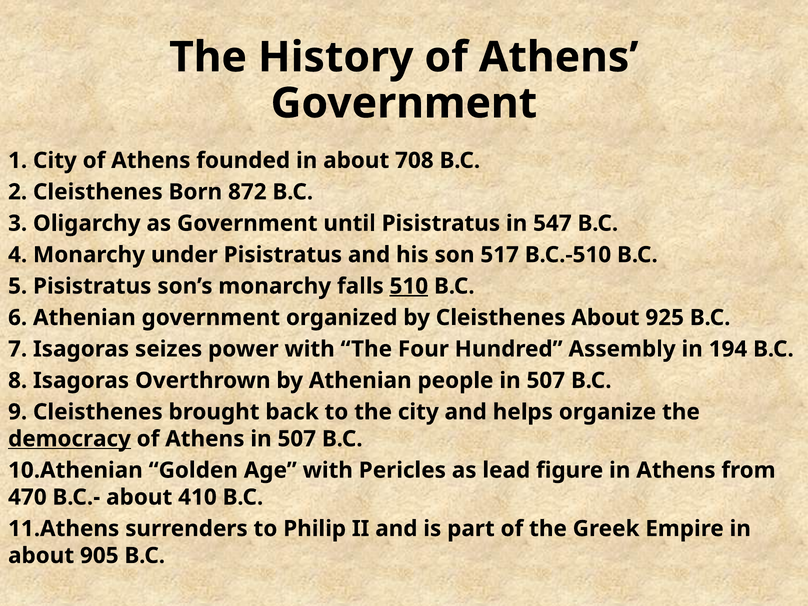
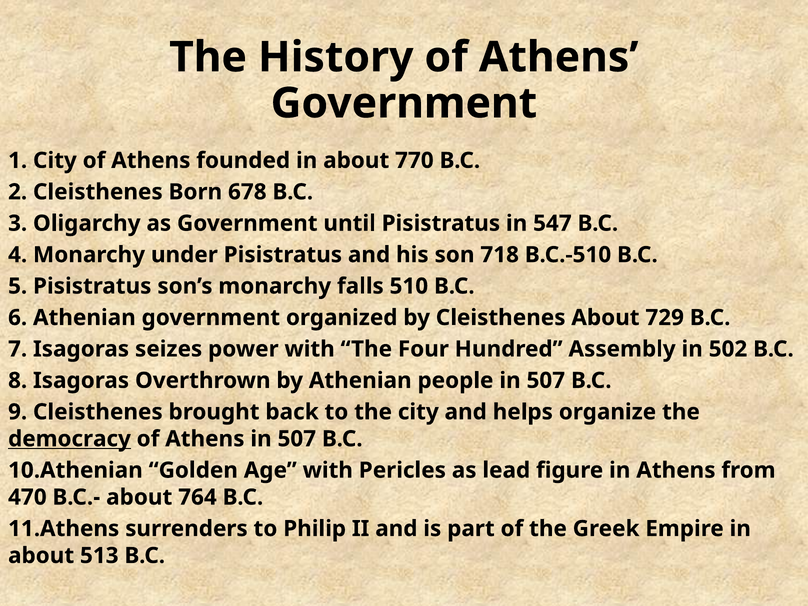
708: 708 -> 770 (414, 160)
872: 872 -> 678 (247, 192)
517: 517 -> 718 (500, 255)
510 underline: present -> none (409, 286)
925: 925 -> 729 (665, 318)
194: 194 -> 502 (728, 349)
410: 410 -> 764 (197, 497)
905: 905 -> 513 (99, 556)
